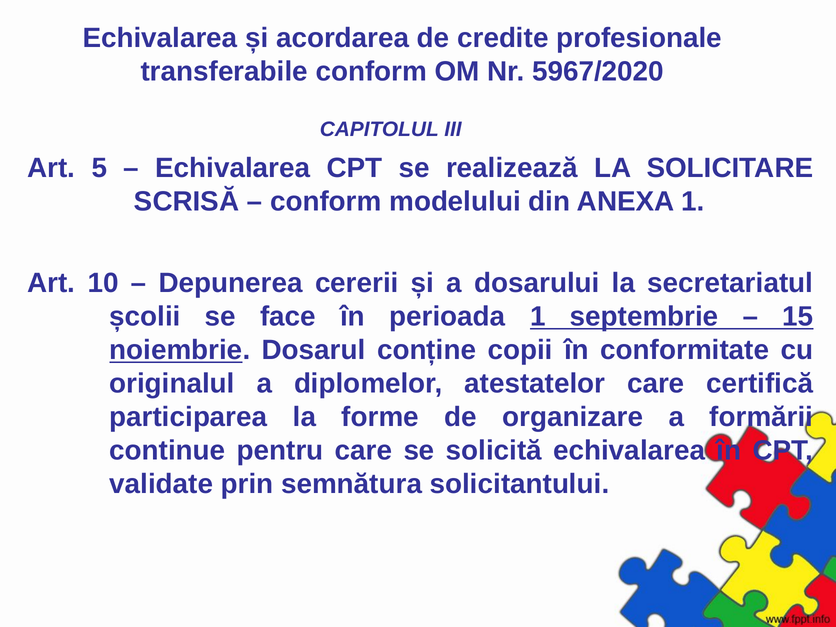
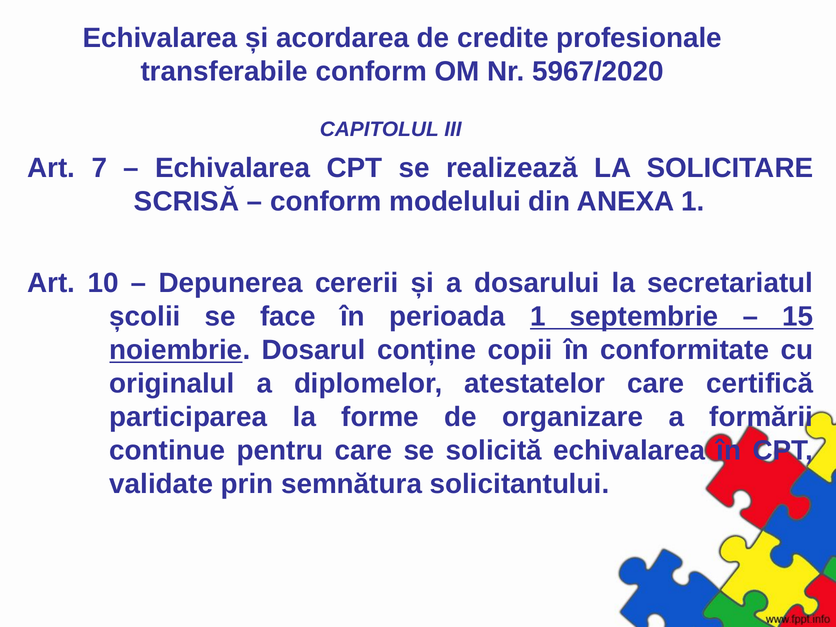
5: 5 -> 7 (99, 168)
